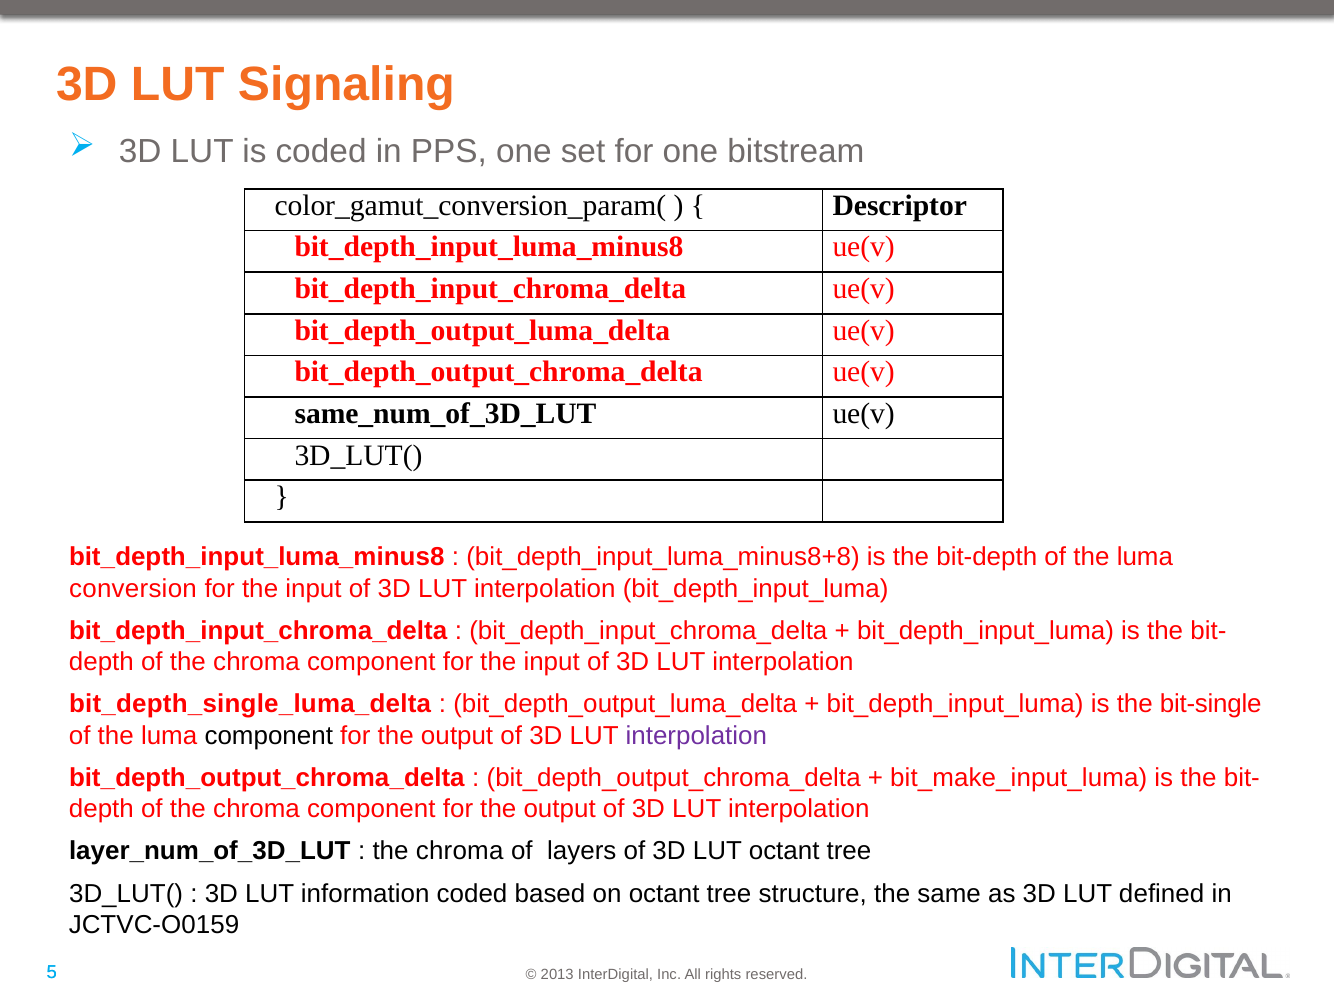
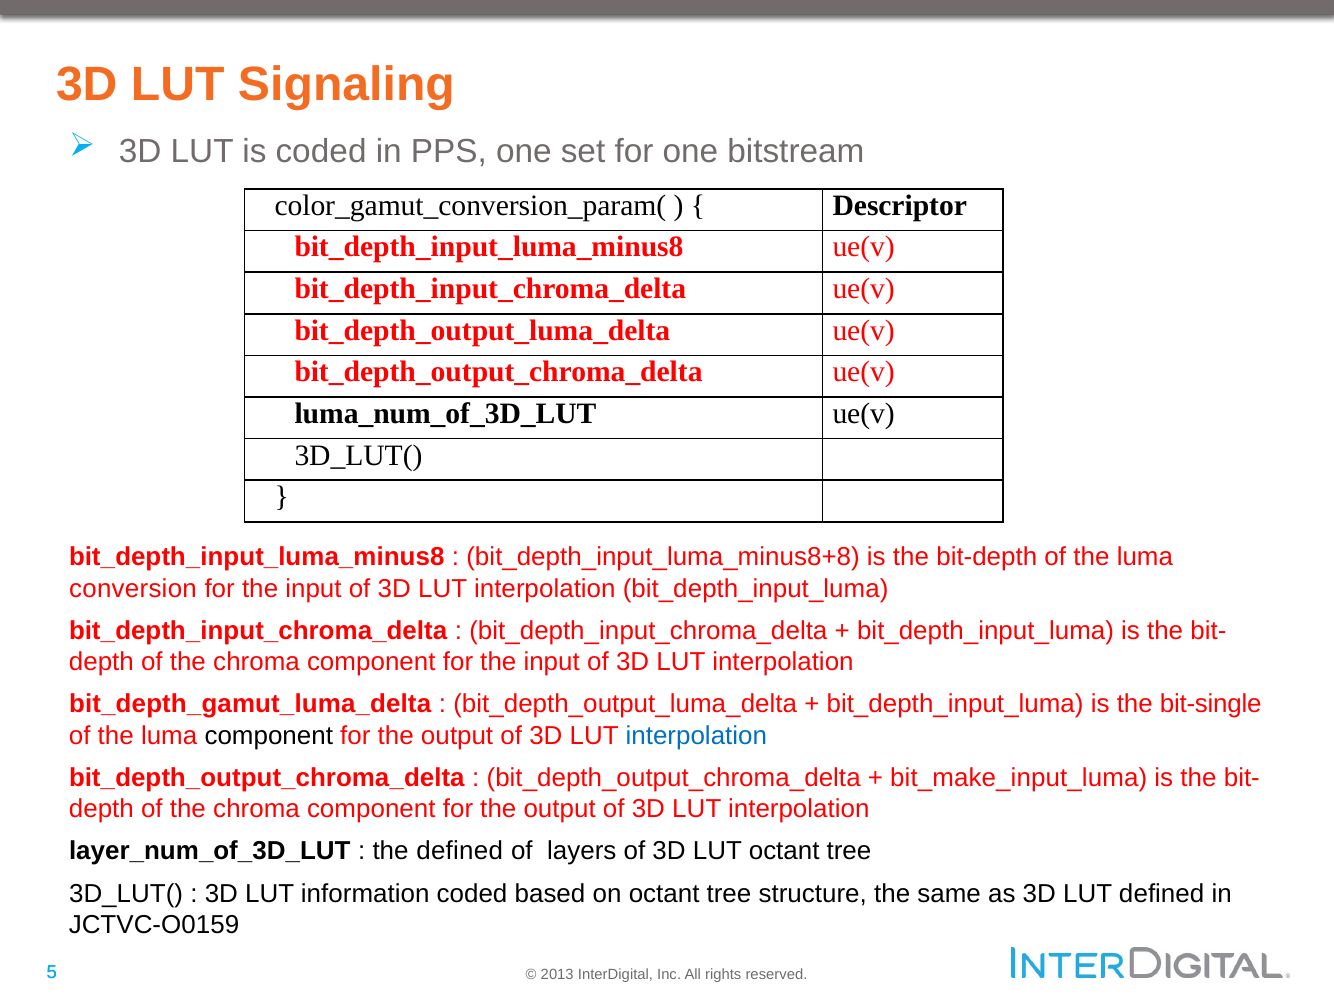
same_num_of_3D_LUT: same_num_of_3D_LUT -> luma_num_of_3D_LUT (445, 414)
bit_depth_single_luma_delta: bit_depth_single_luma_delta -> bit_depth_gamut_luma_delta (250, 705)
interpolation colour: purple -> blue (696, 736)
chroma: chroma -> defined (460, 852)
